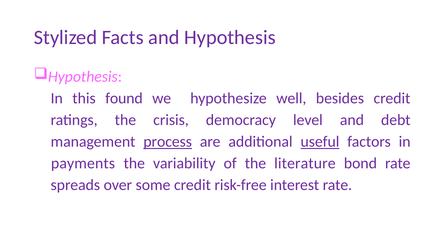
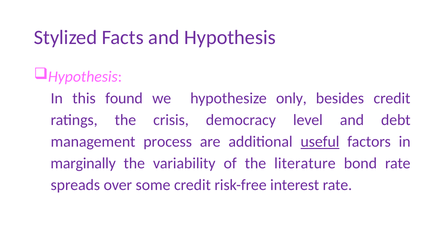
well: well -> only (291, 98)
process underline: present -> none (168, 142)
payments: payments -> marginally (83, 164)
